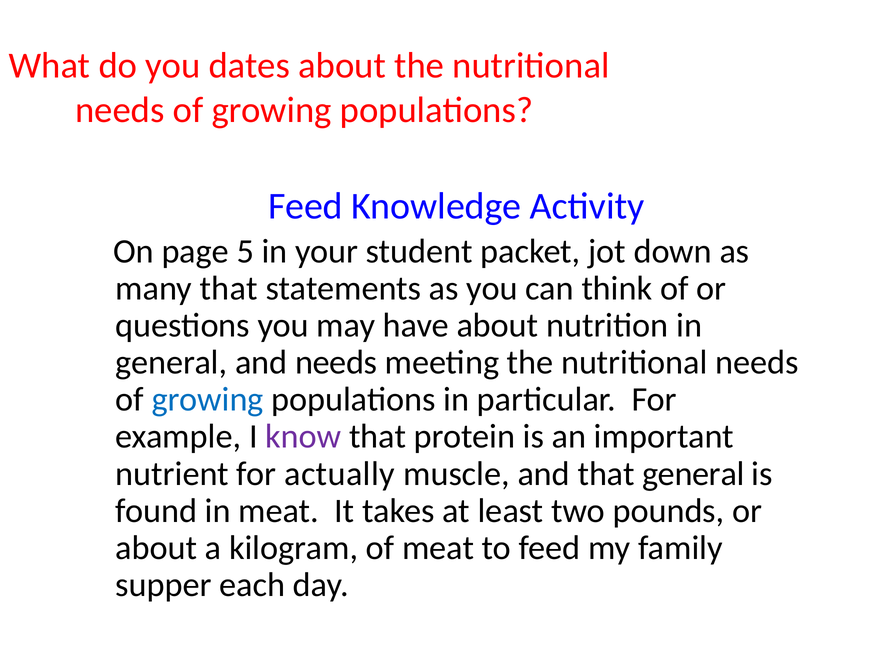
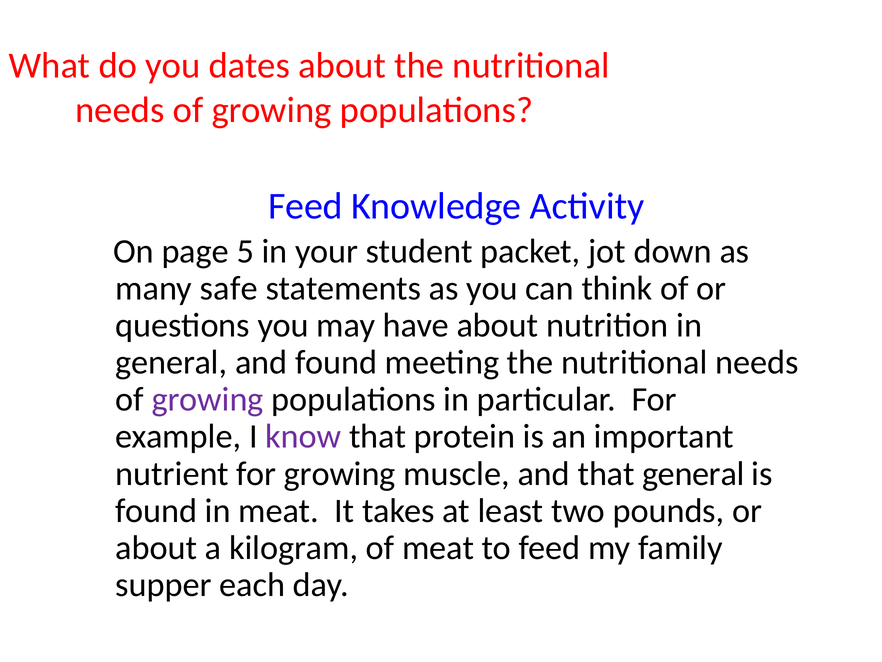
many that: that -> safe (229, 288)
and needs: needs -> found (336, 362)
growing colour: blue -> purple (208, 399)
for actually: actually -> growing (340, 473)
